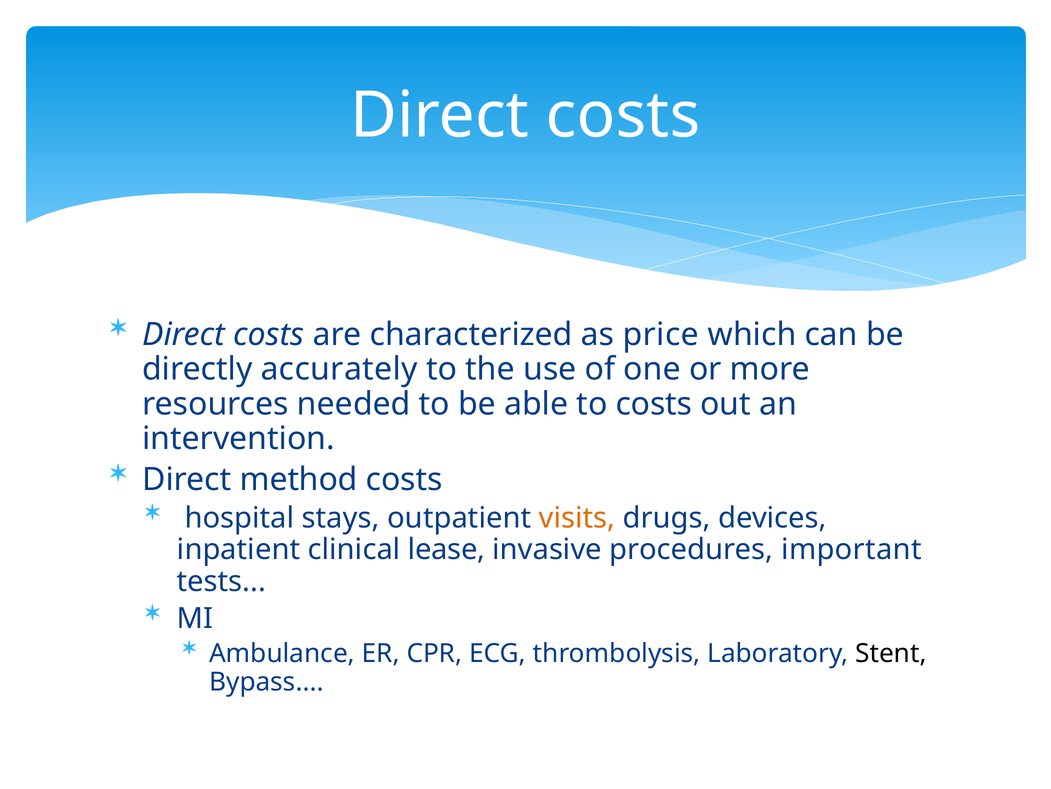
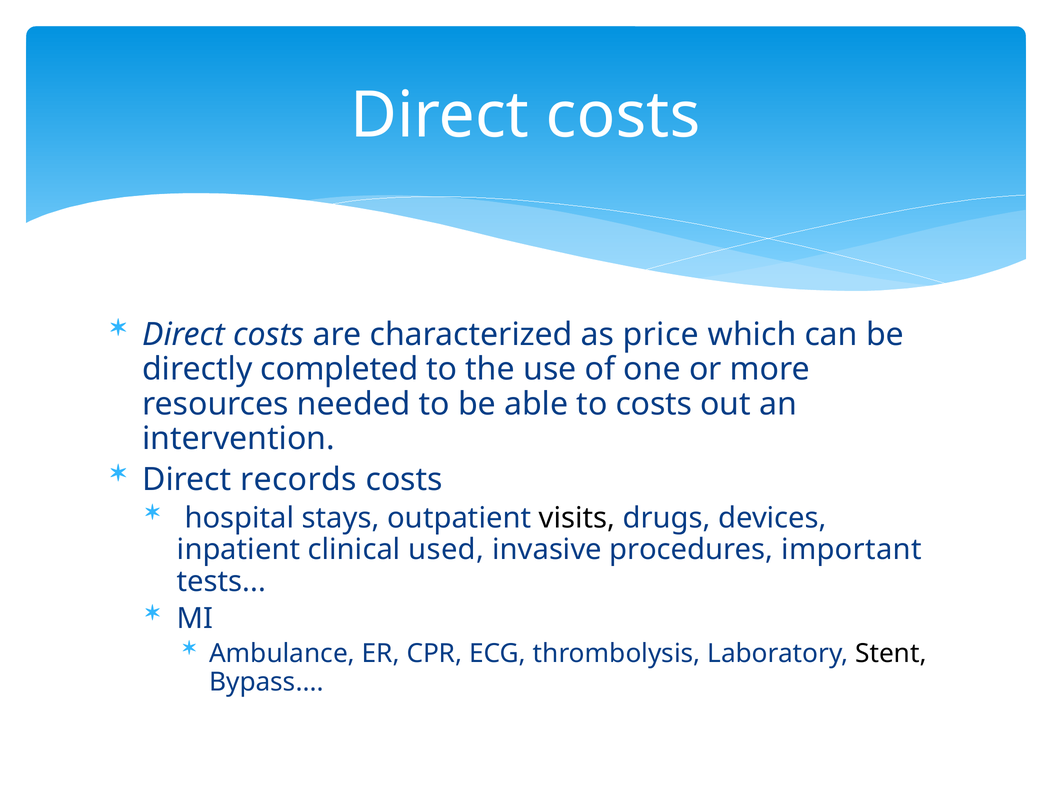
accurately: accurately -> completed (339, 369)
method: method -> records (298, 479)
visits colour: orange -> black (577, 518)
lease: lease -> used (446, 549)
